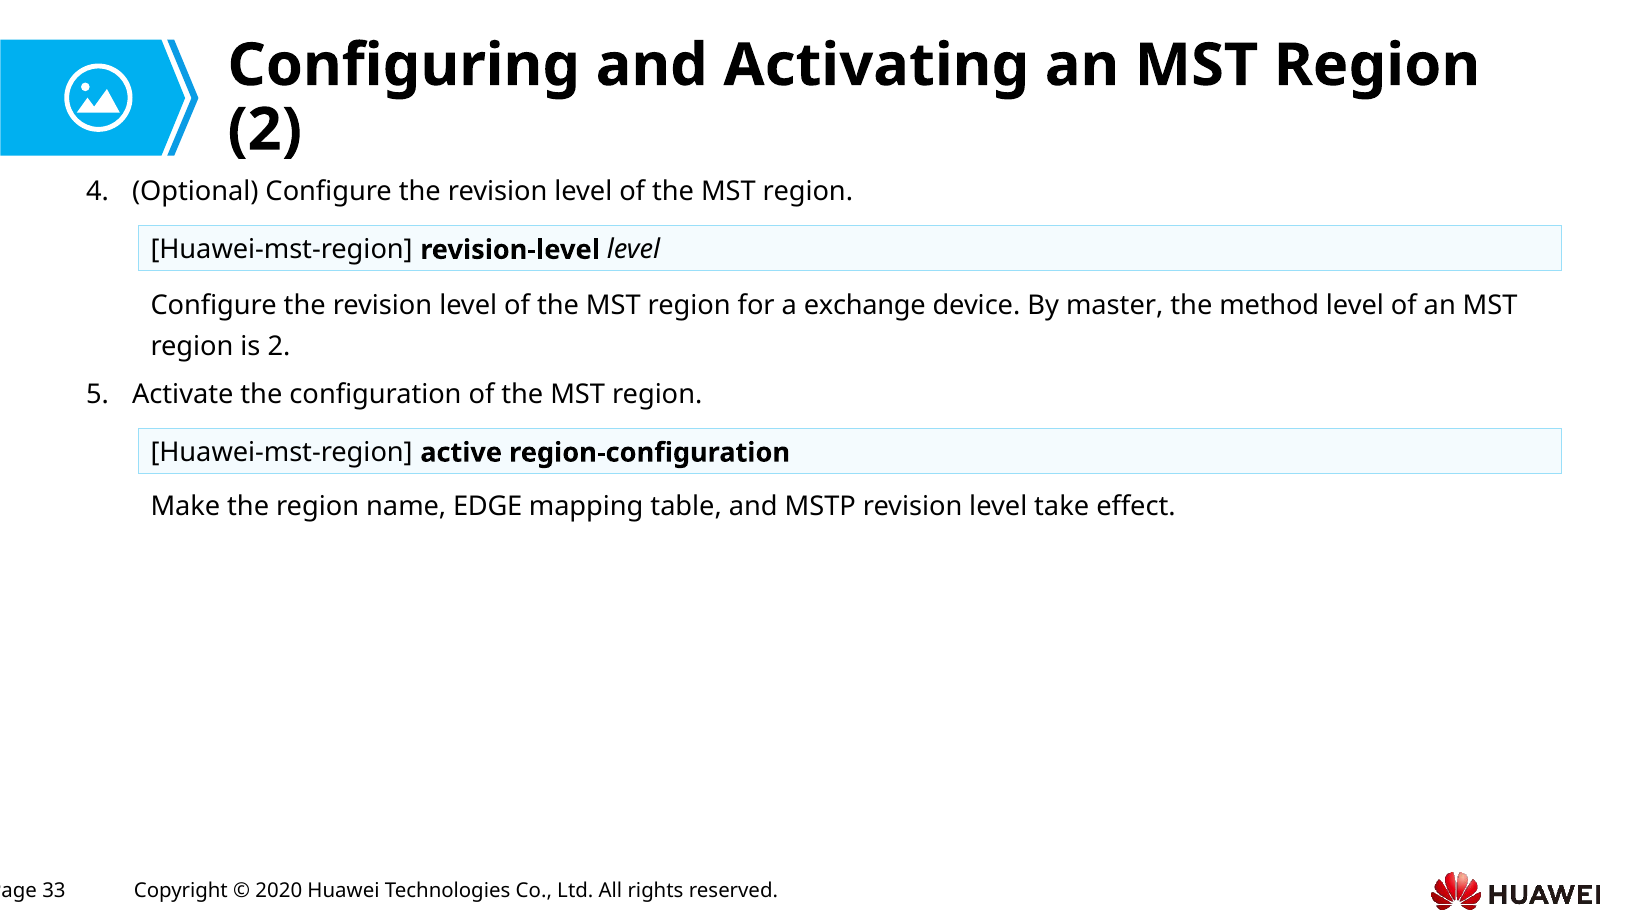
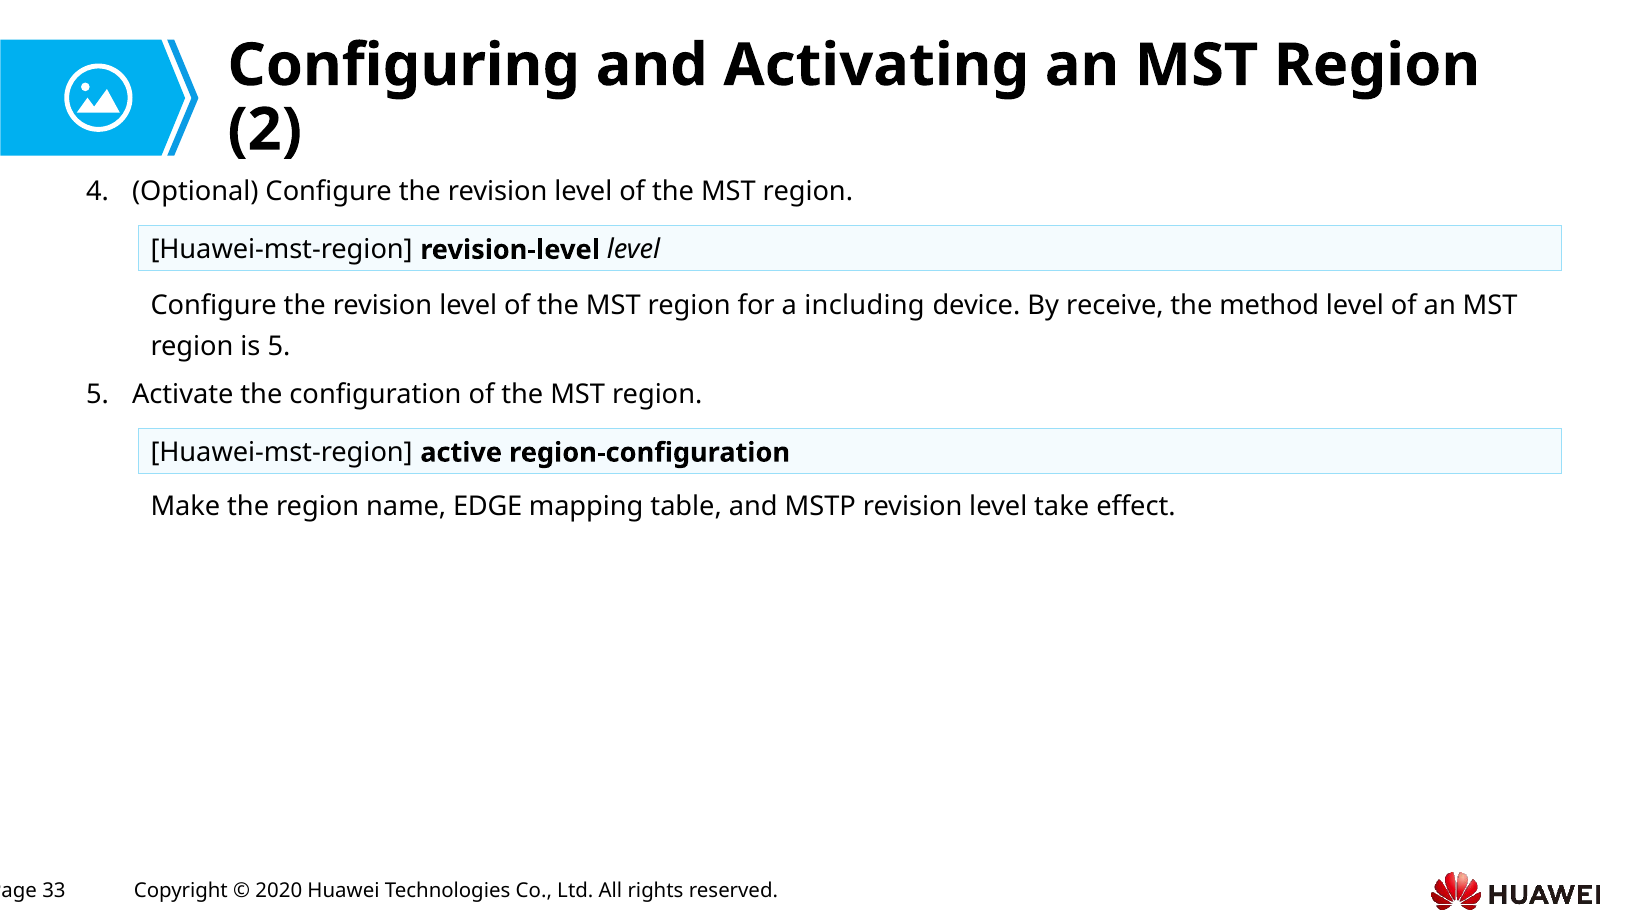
exchange: exchange -> including (865, 306)
master: master -> receive (1115, 306)
is 2: 2 -> 5 (279, 347)
